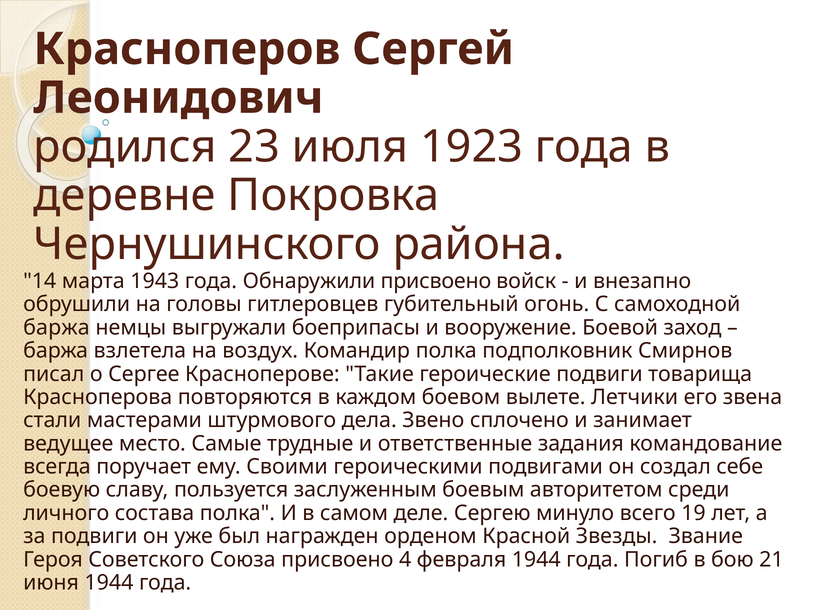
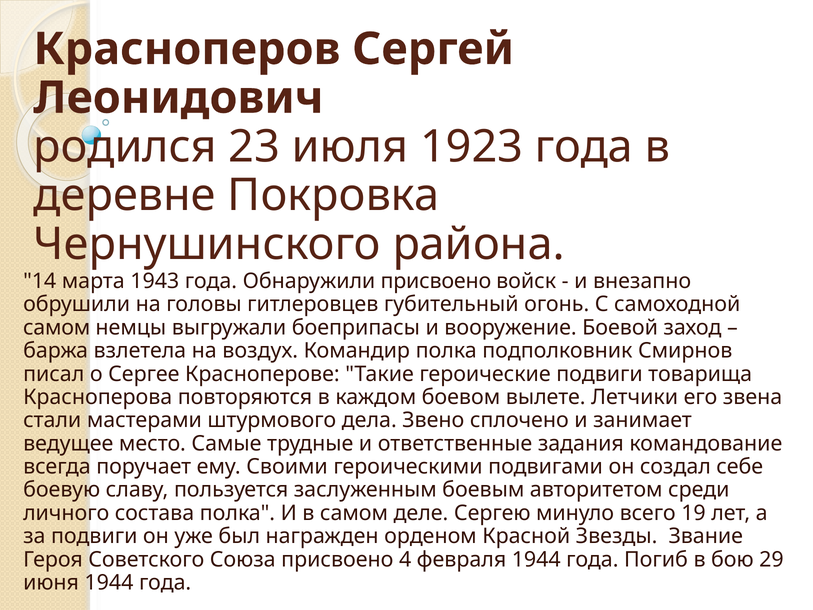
баржа: баржа -> самом (57, 327)
21: 21 -> 29 (771, 559)
